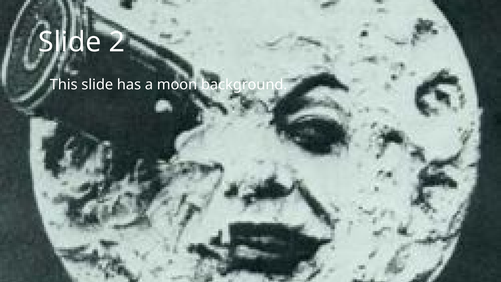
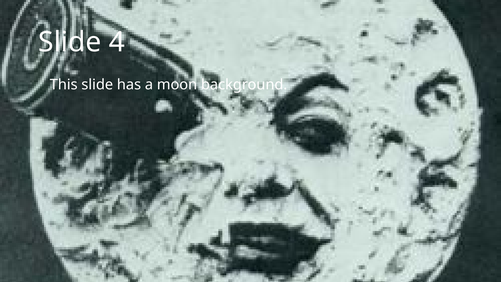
2: 2 -> 4 (117, 42)
